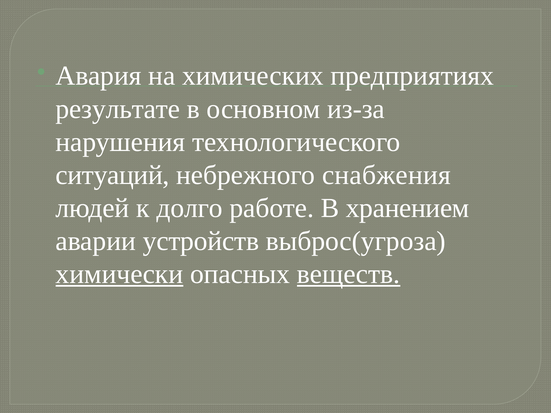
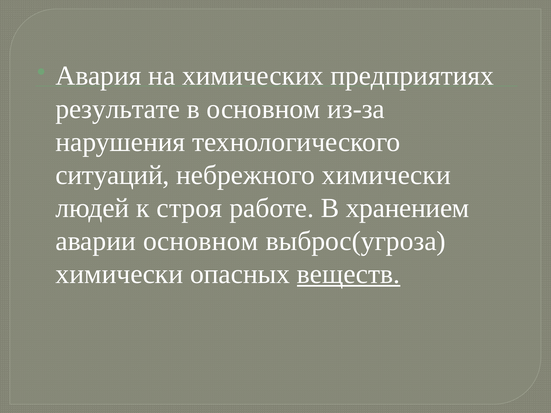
небрежного снабжения: снабжения -> химически (386, 175)
долго: долго -> строя (189, 208)
аварии устройств: устройств -> основном (201, 241)
химически underline: present -> none (119, 274)
